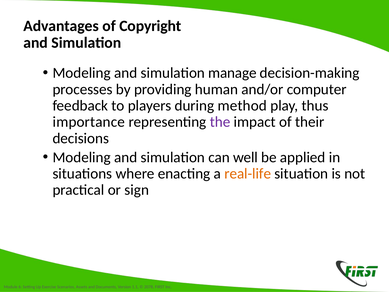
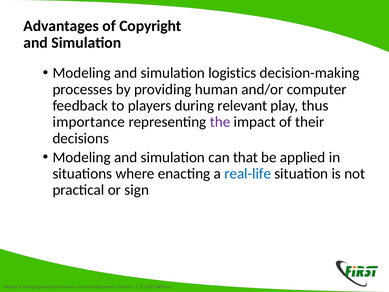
manage: manage -> logistics (232, 73)
method: method -> relevant (242, 106)
well: well -> that (245, 157)
real-life colour: orange -> blue (248, 173)
